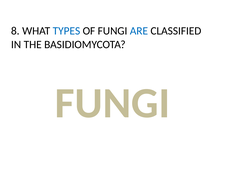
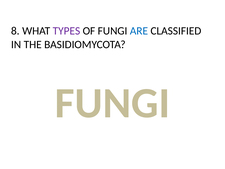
TYPES colour: blue -> purple (67, 31)
